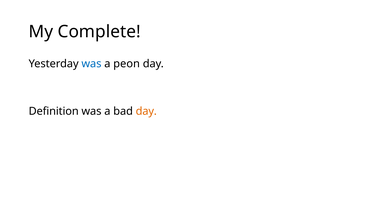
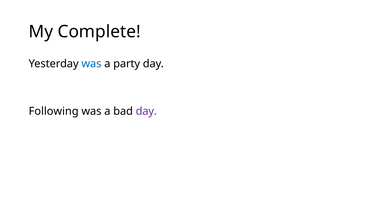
peon: peon -> party (127, 64)
Definition: Definition -> Following (54, 111)
day colour: orange -> purple (146, 111)
